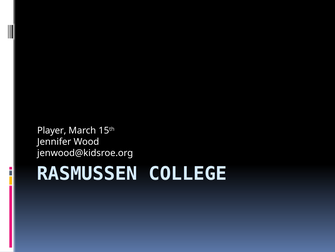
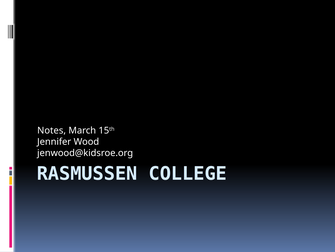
Player: Player -> Notes (52, 130)
